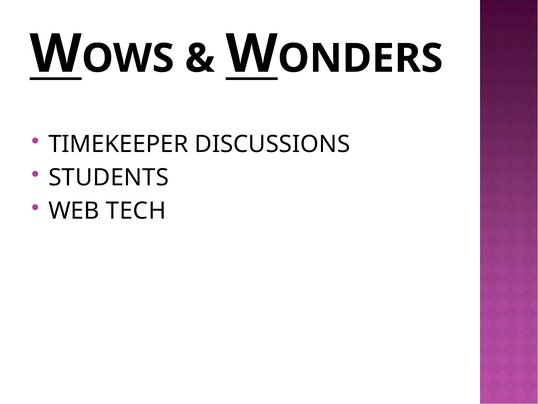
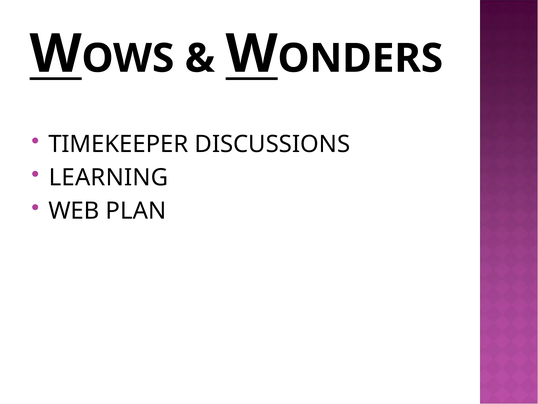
STUDENTS: STUDENTS -> LEARNING (109, 177)
TECH: TECH -> PLAN (136, 211)
